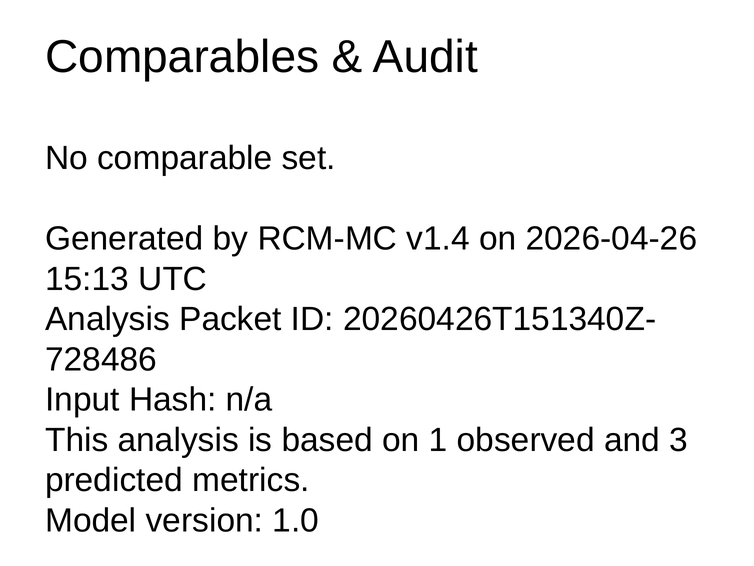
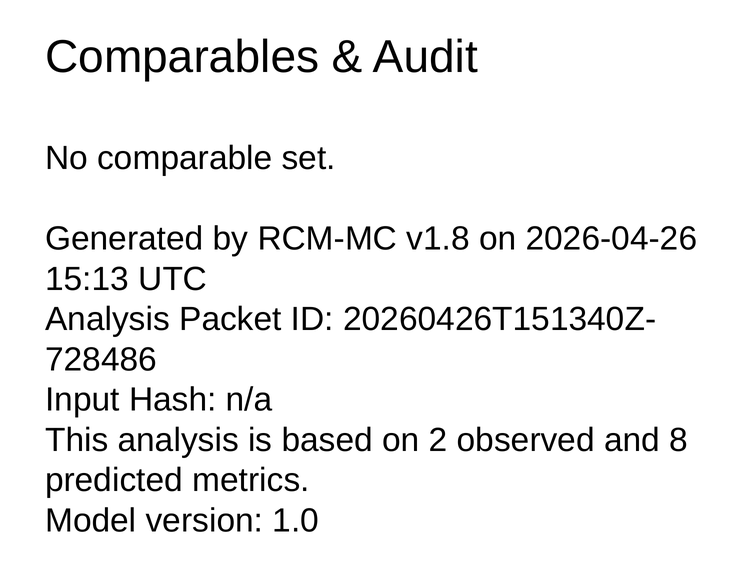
v1.4: v1.4 -> v1.8 (438, 239)
1: 1 -> 2 (438, 440)
3: 3 -> 8 (679, 440)
